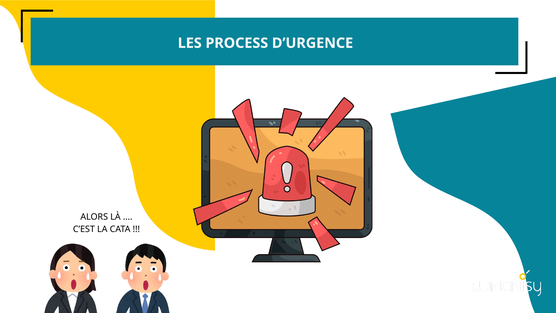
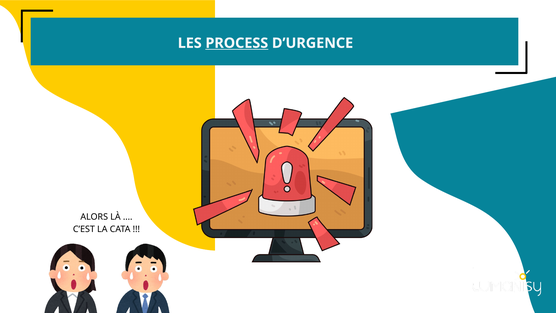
PROCESS underline: none -> present (237, 43)
